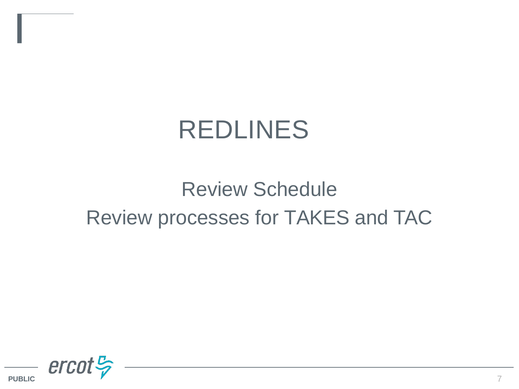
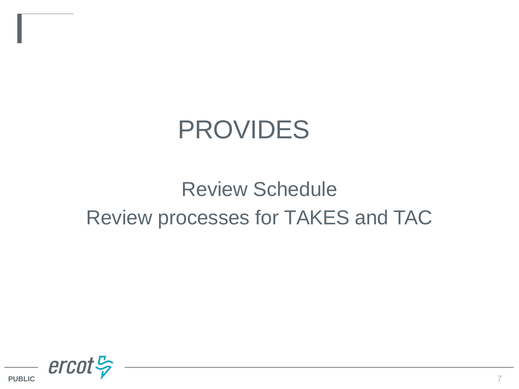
REDLINES: REDLINES -> PROVIDES (244, 130)
